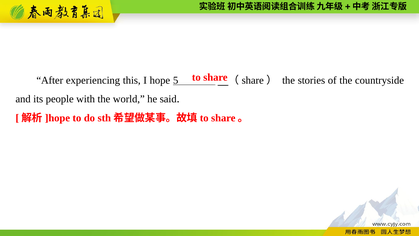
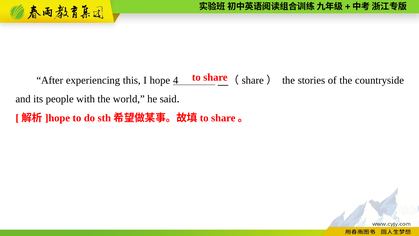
5: 5 -> 4 (176, 80)
